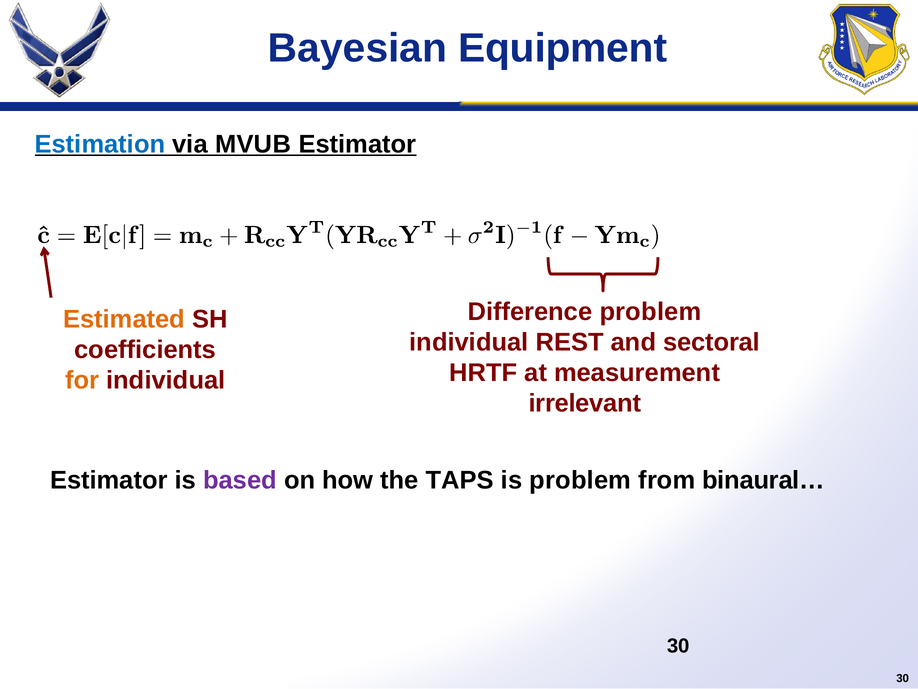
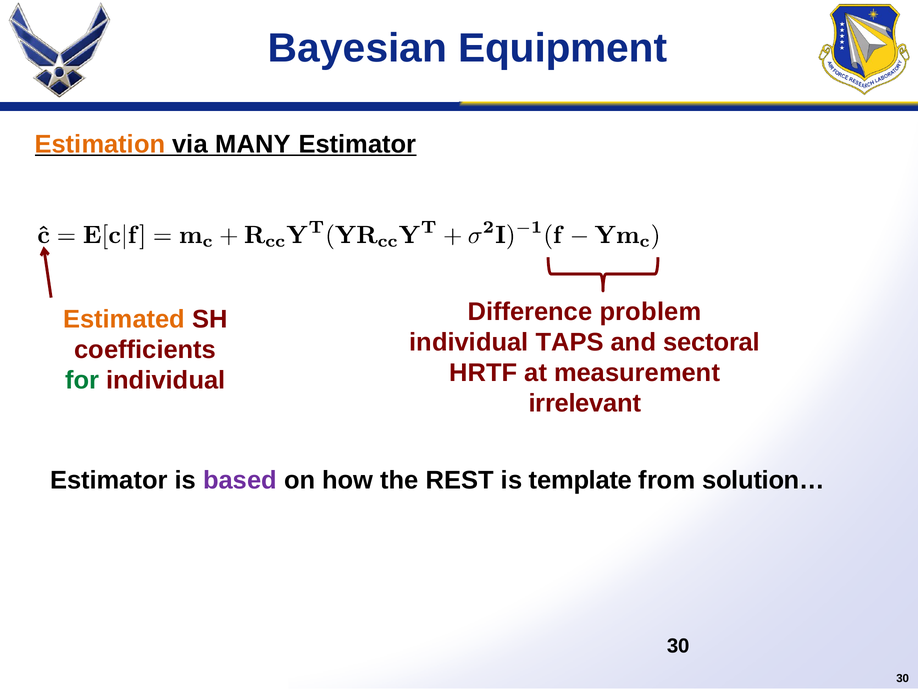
Estimation colour: blue -> orange (100, 144)
MVUB: MVUB -> MANY (253, 144)
REST: REST -> TAPS (570, 342)
for colour: orange -> green (82, 380)
TAPS: TAPS -> REST (460, 480)
is problem: problem -> template (581, 480)
binaural…: binaural… -> solution… (763, 480)
